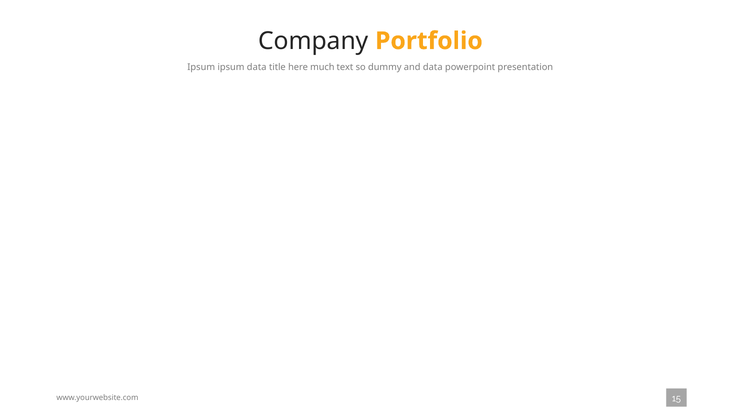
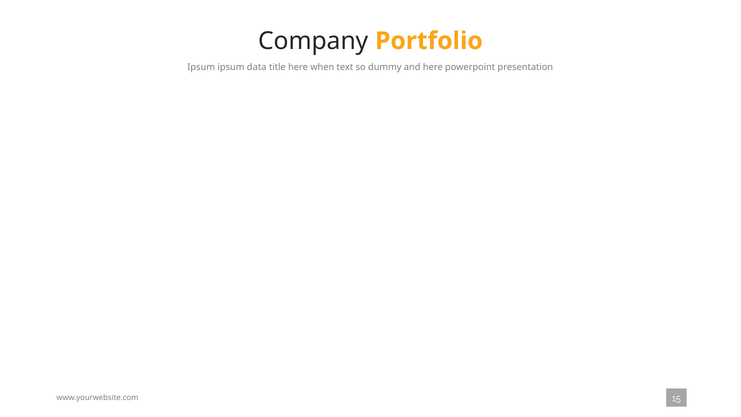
much: much -> when (322, 67)
and data: data -> here (433, 67)
